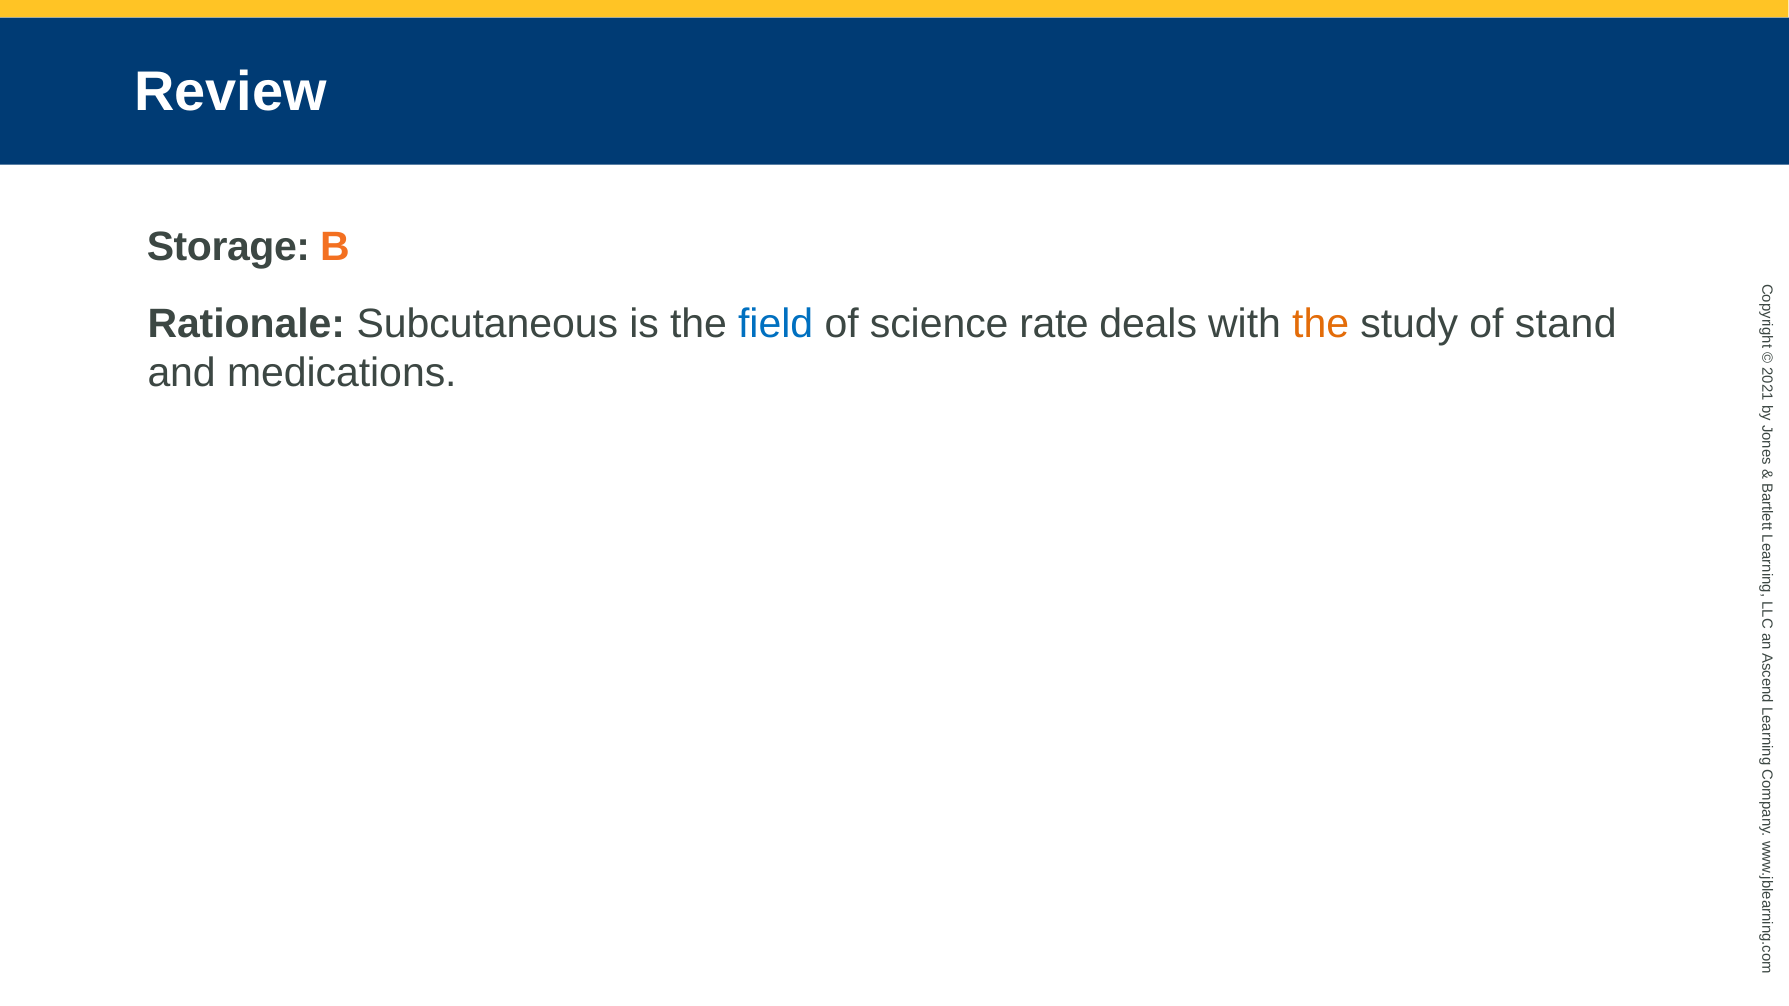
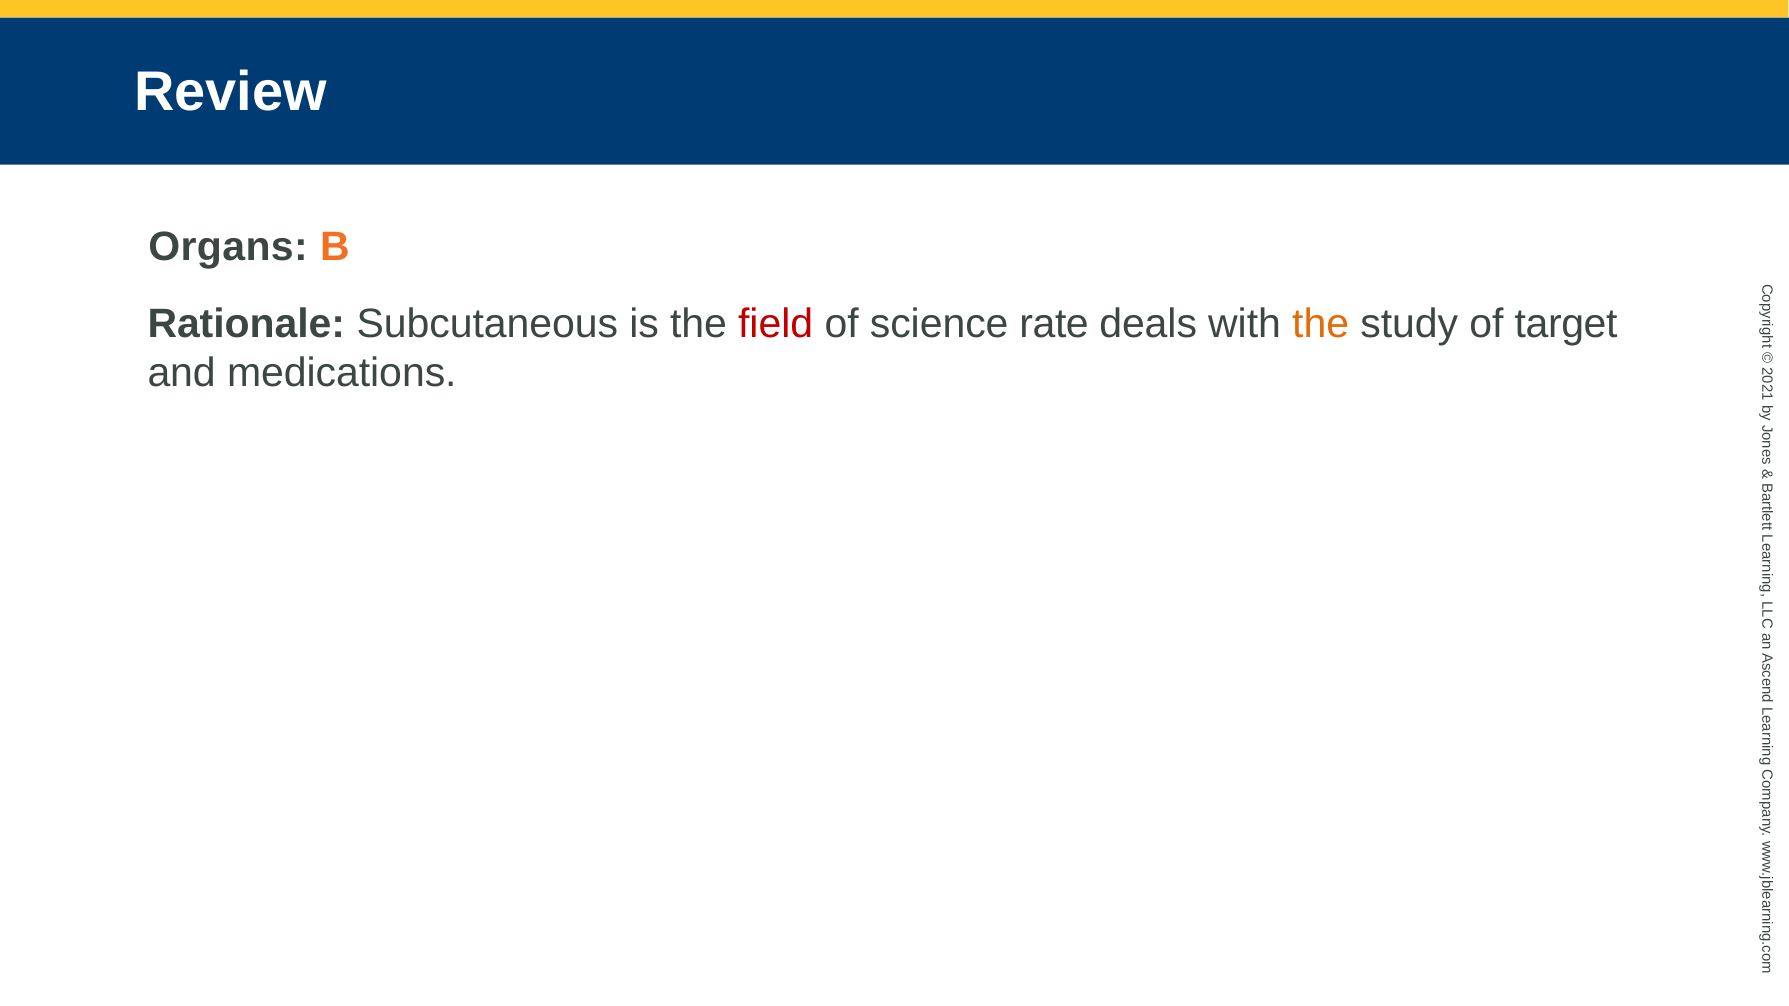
Storage: Storage -> Organs (228, 247)
field colour: blue -> red (776, 324)
stand: stand -> target (1566, 324)
